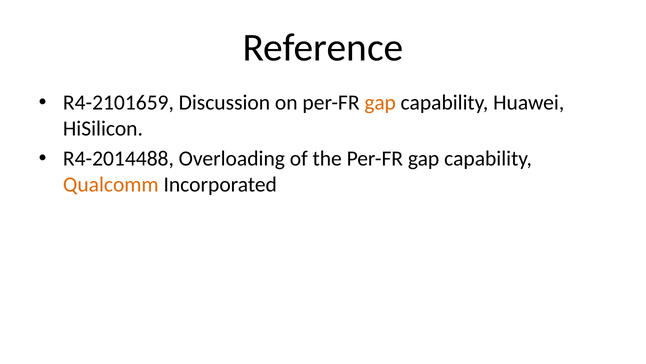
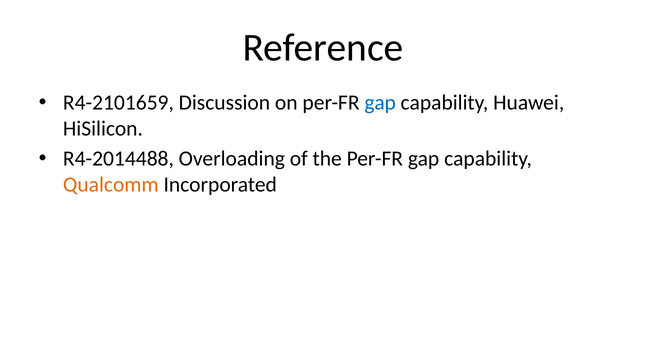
gap colour: orange -> blue (380, 102)
